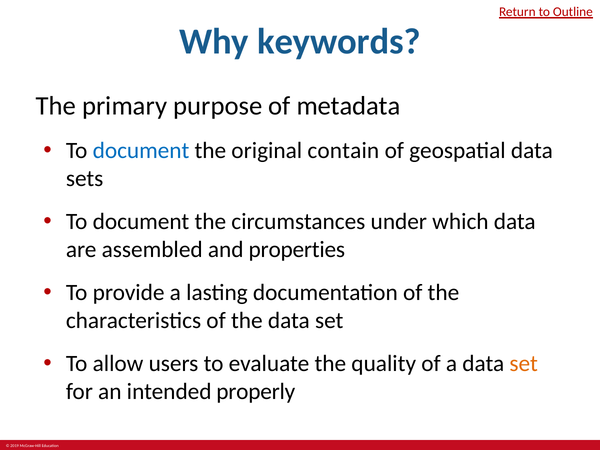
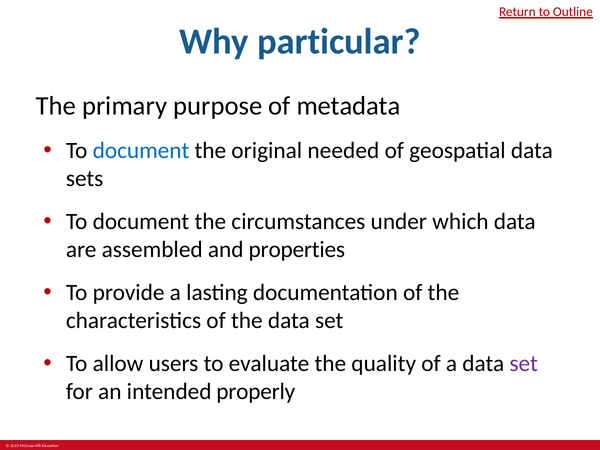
keywords: keywords -> particular (339, 42)
contain: contain -> needed (343, 151)
set colour: orange -> purple (524, 364)
